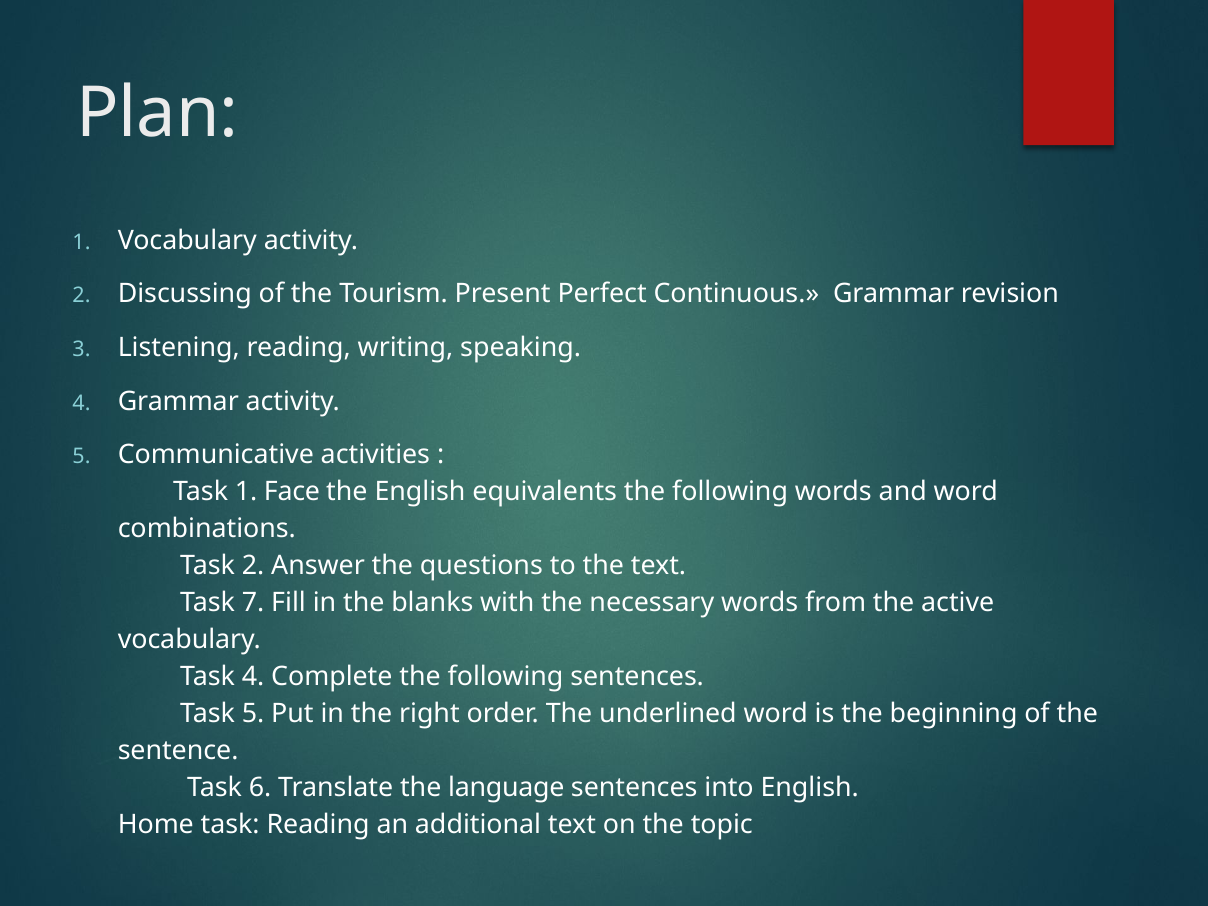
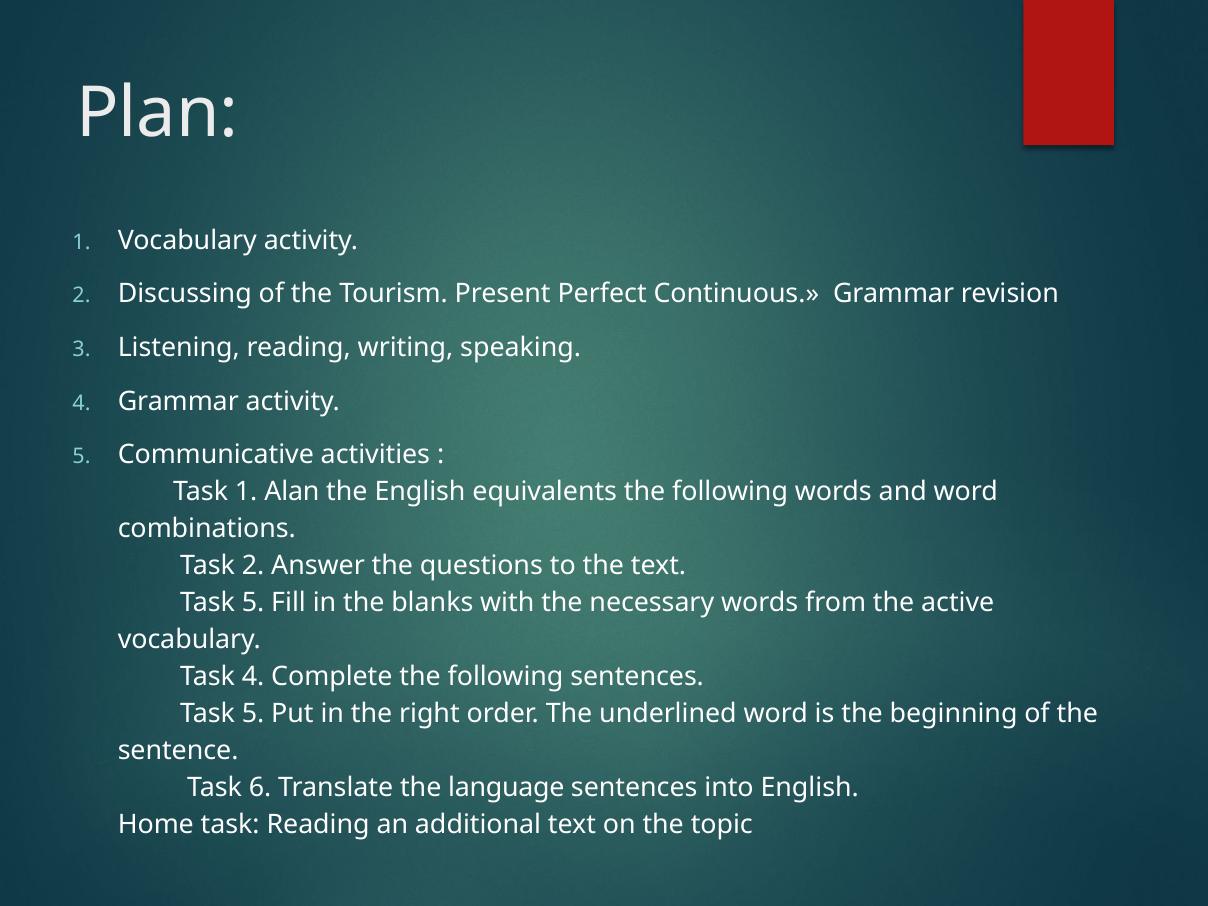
Face: Face -> Alan (292, 492)
7: 7 -> 5 (253, 603)
